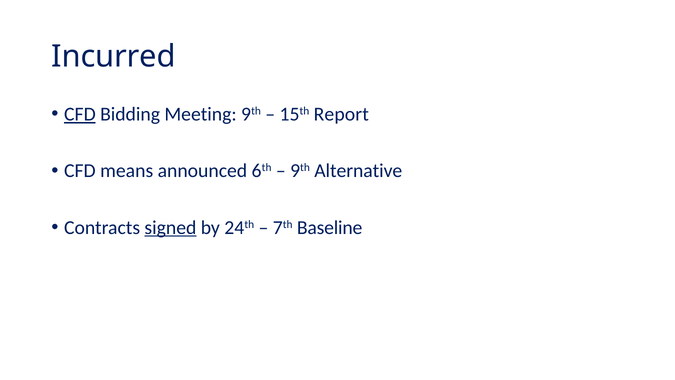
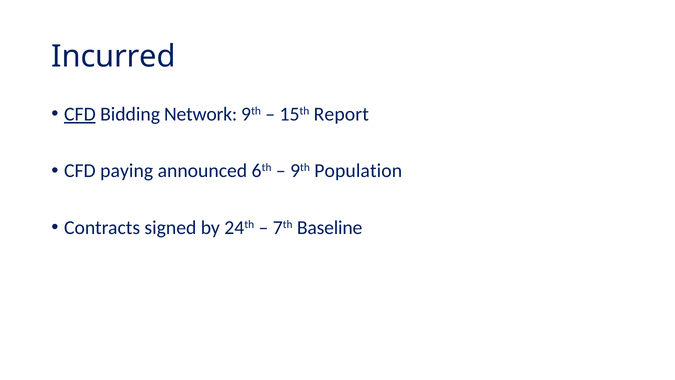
Meeting: Meeting -> Network (201, 114)
means: means -> paying (127, 171)
Alternative: Alternative -> Population (358, 171)
signed underline: present -> none (170, 227)
